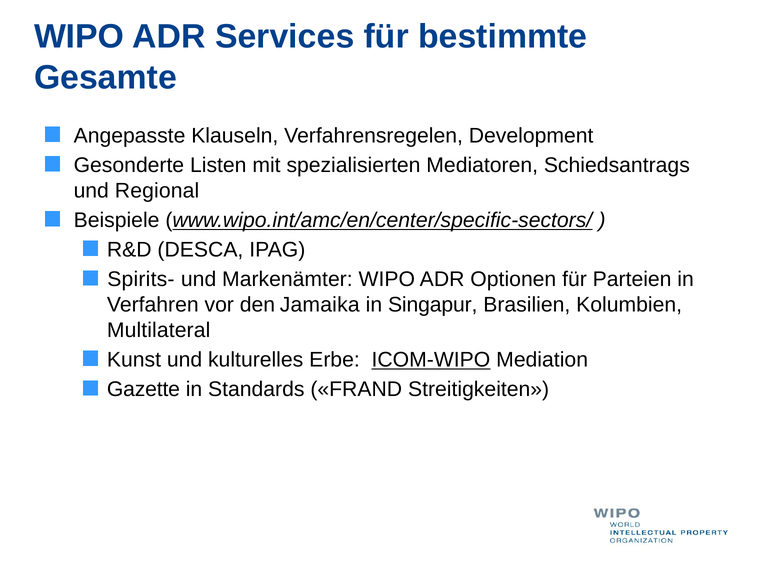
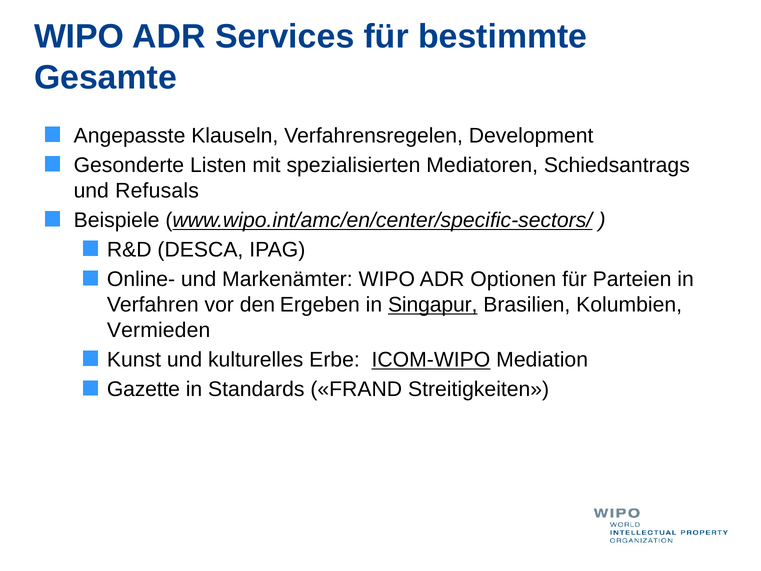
Regional: Regional -> Refusals (157, 191)
Spirits-: Spirits- -> Online- (141, 279)
Jamaika: Jamaika -> Ergeben (320, 305)
Singapur underline: none -> present (433, 305)
Multilateral: Multilateral -> Vermieden (159, 330)
